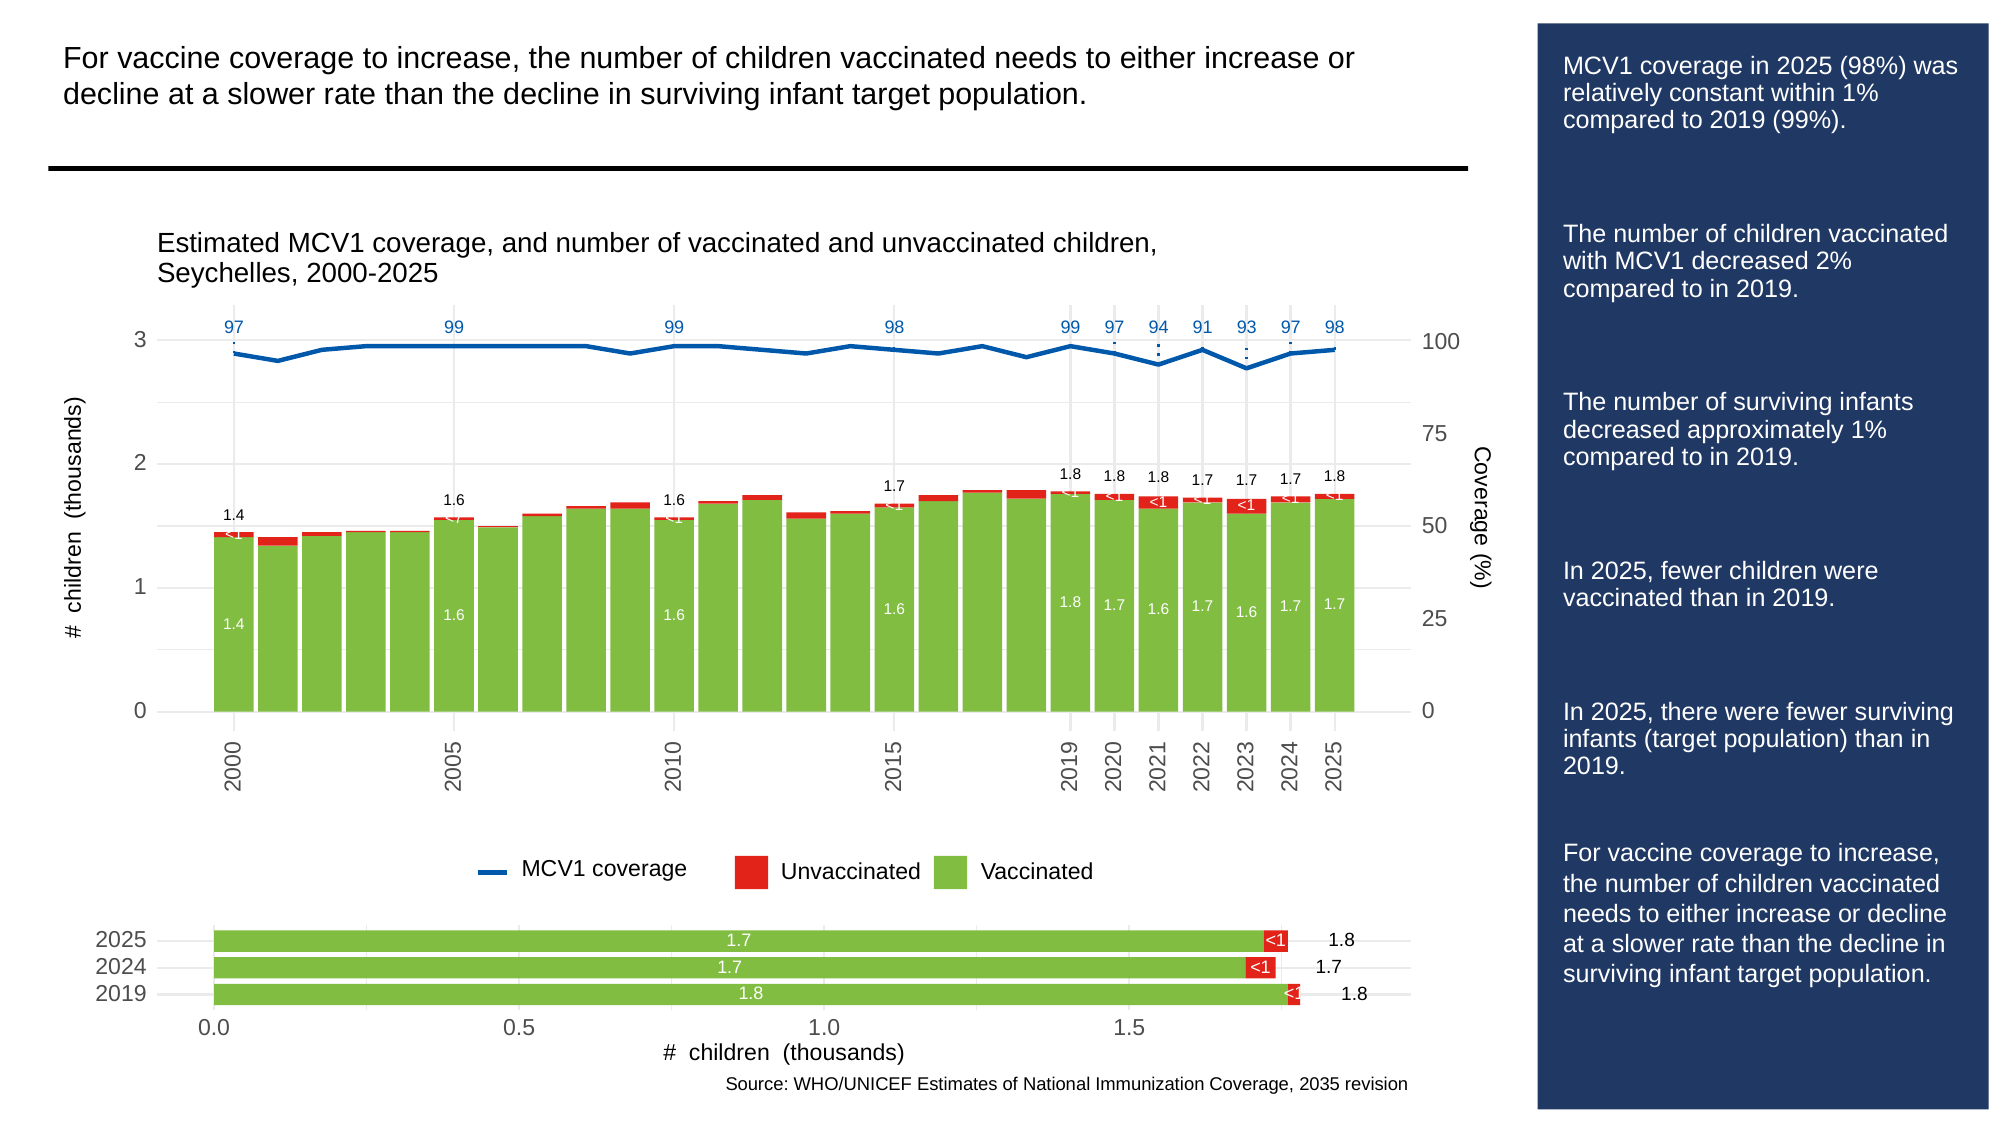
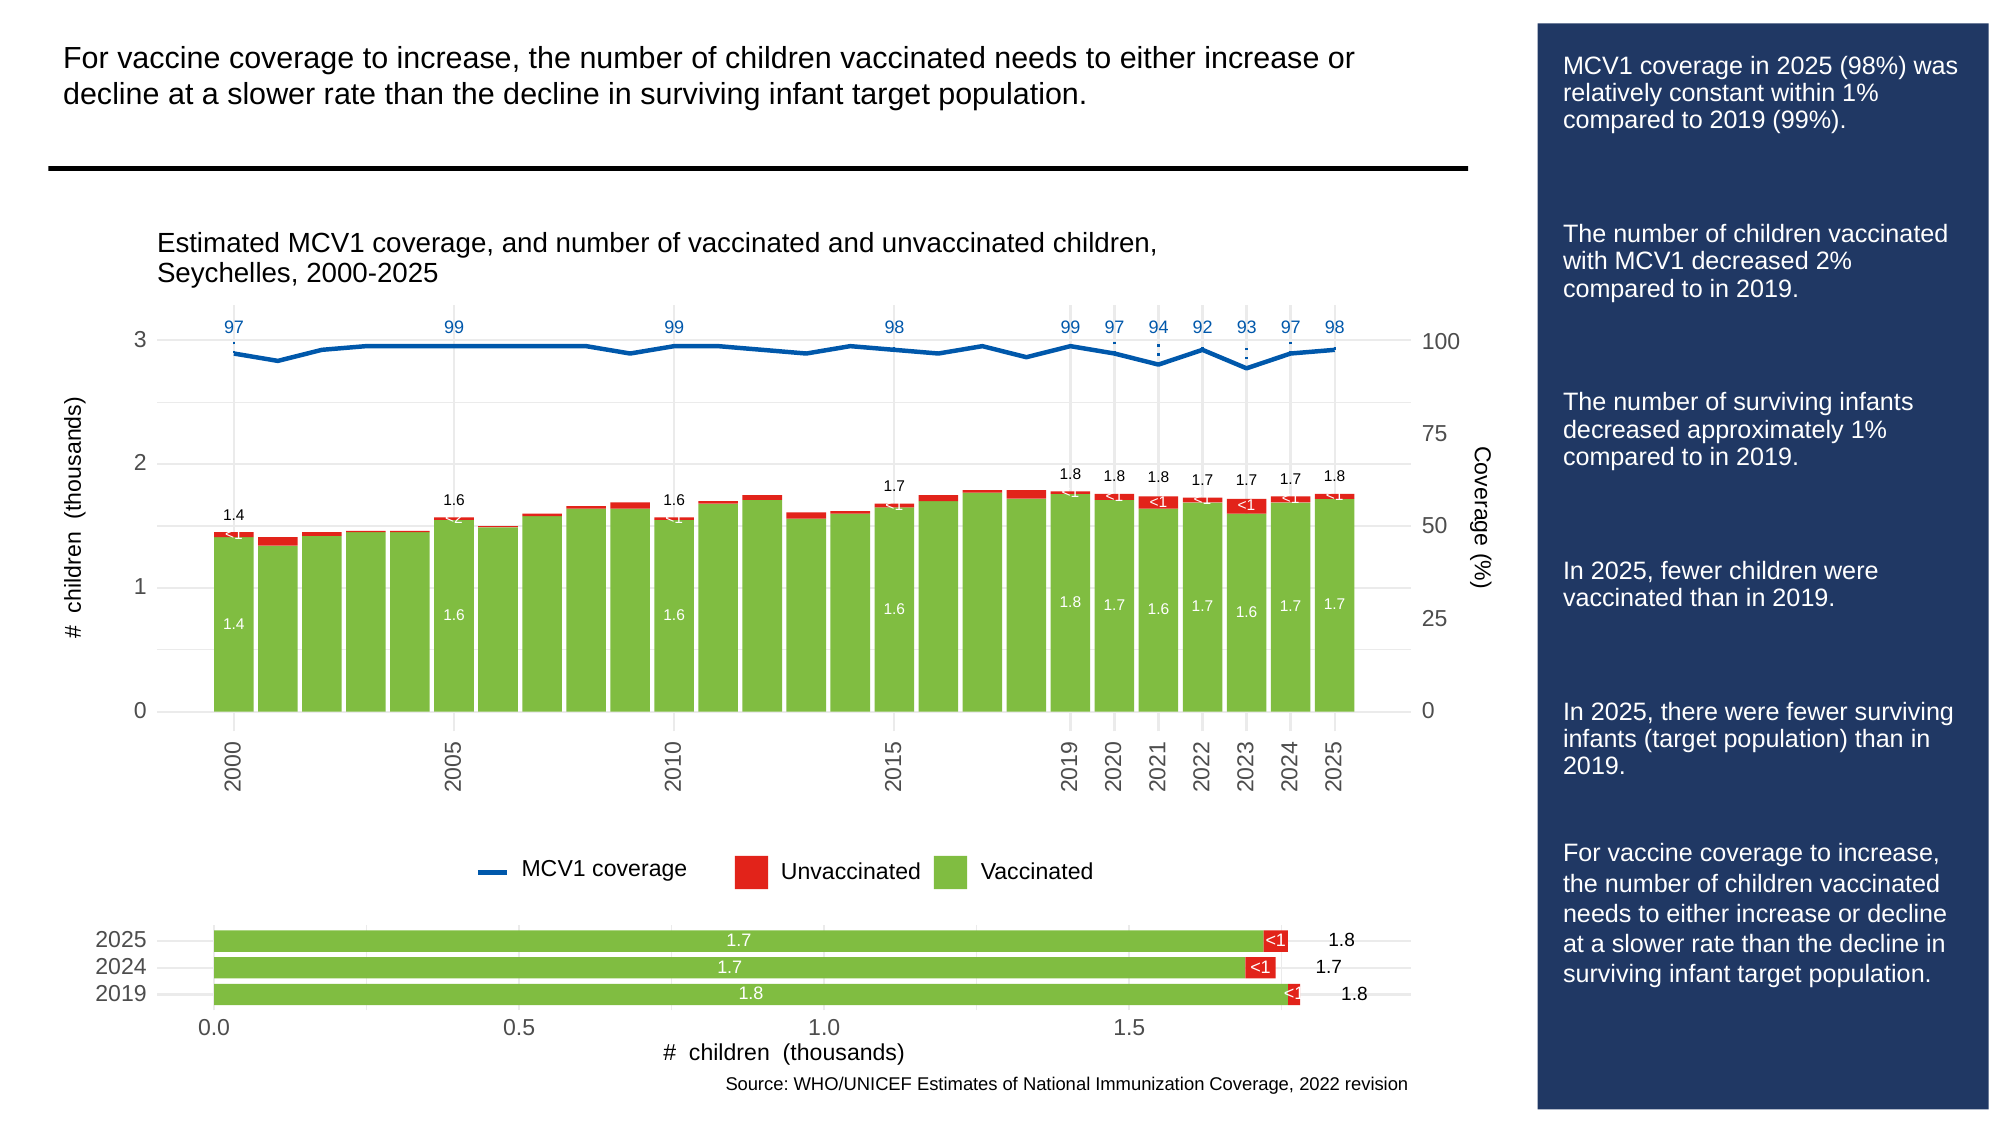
91: 91 -> 92 (1203, 328)
<7: <7 -> <2 (454, 518)
2035: 2035 -> 2022 (1320, 1085)
